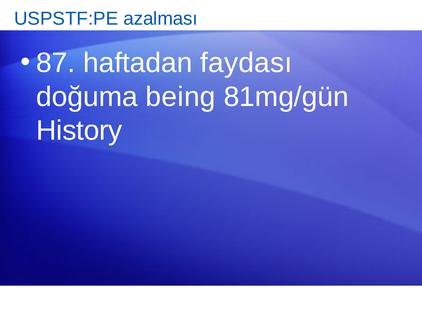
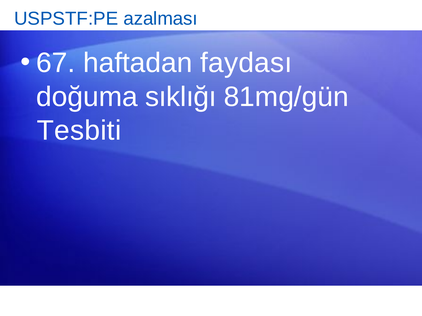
87: 87 -> 67 (56, 63)
being: being -> sıklığı (181, 97)
History: History -> Tesbiti (79, 131)
